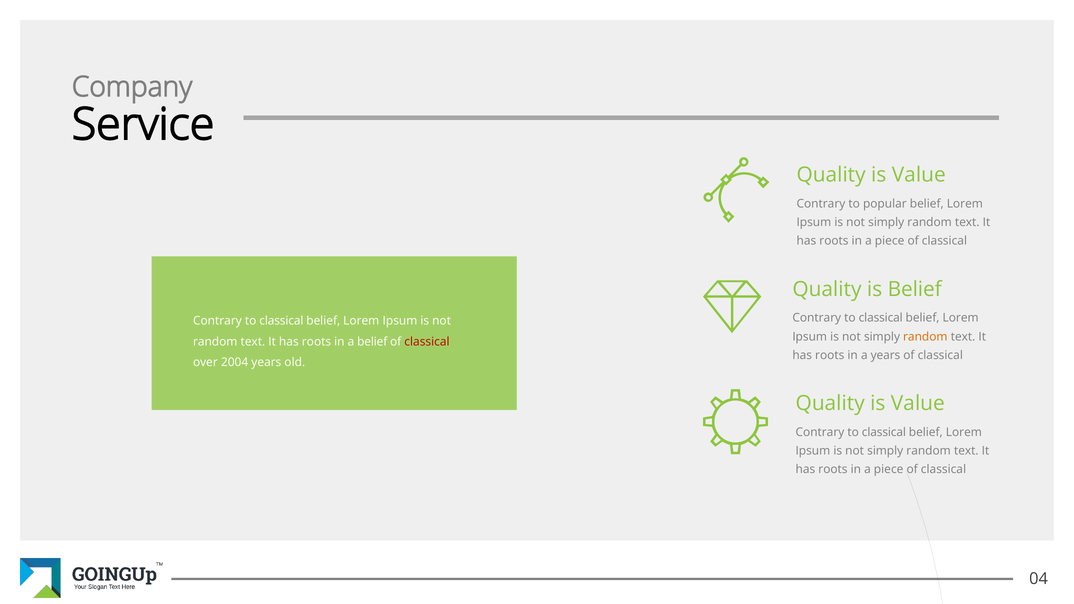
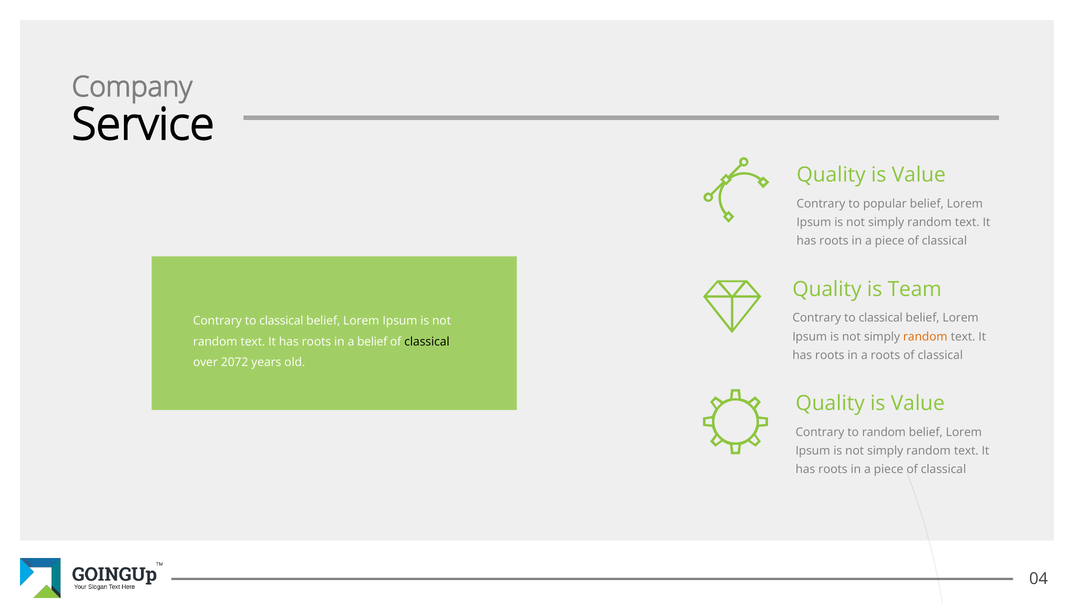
is Belief: Belief -> Team (915, 289)
classical colour: red -> black (427, 342)
a years: years -> roots (885, 355)
2004: 2004 -> 2072 (235, 363)
classical: classical -> random (884, 432)
